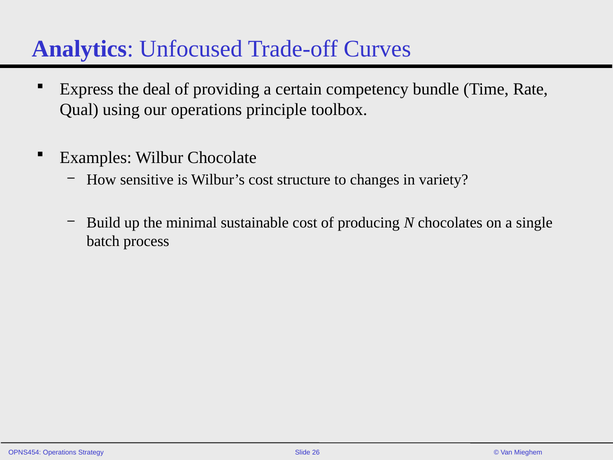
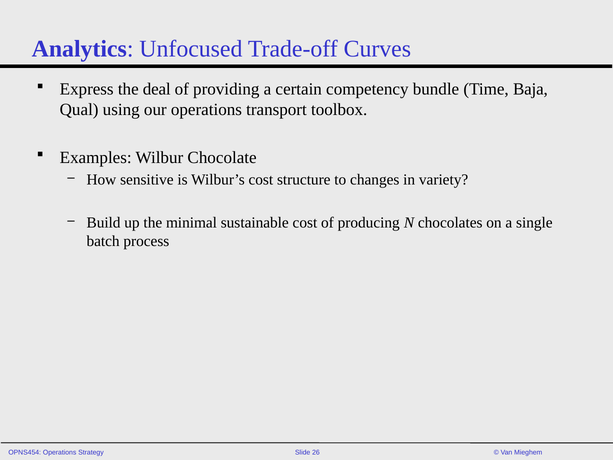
Rate: Rate -> Baja (530, 89)
principle: principle -> transport (276, 110)
